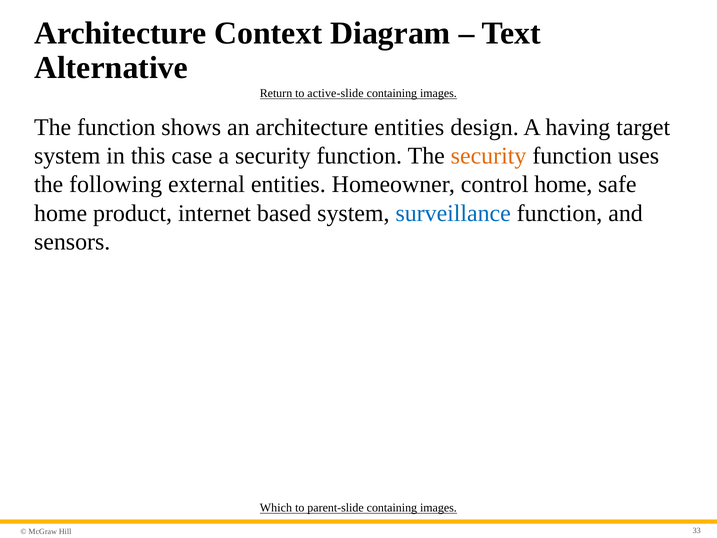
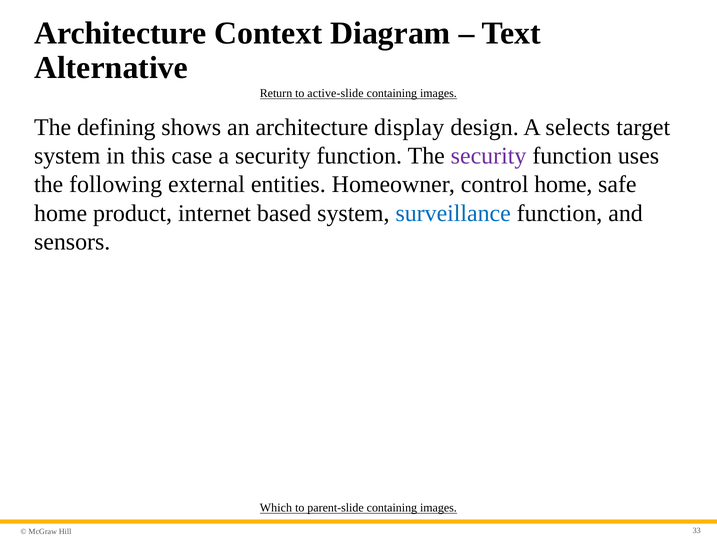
The function: function -> defining (116, 127)
architecture entities: entities -> display (409, 127)
having: having -> selects (578, 127)
security colour: orange -> purple (489, 156)
